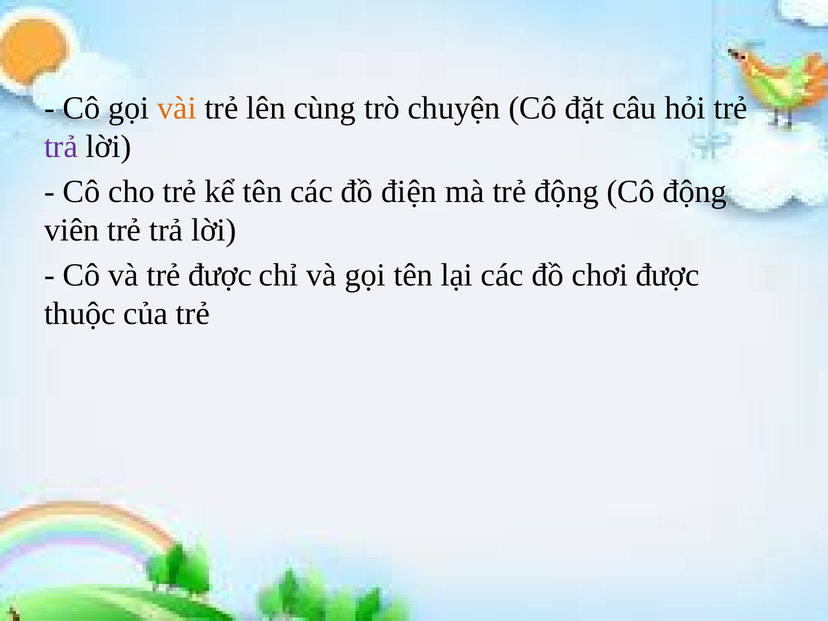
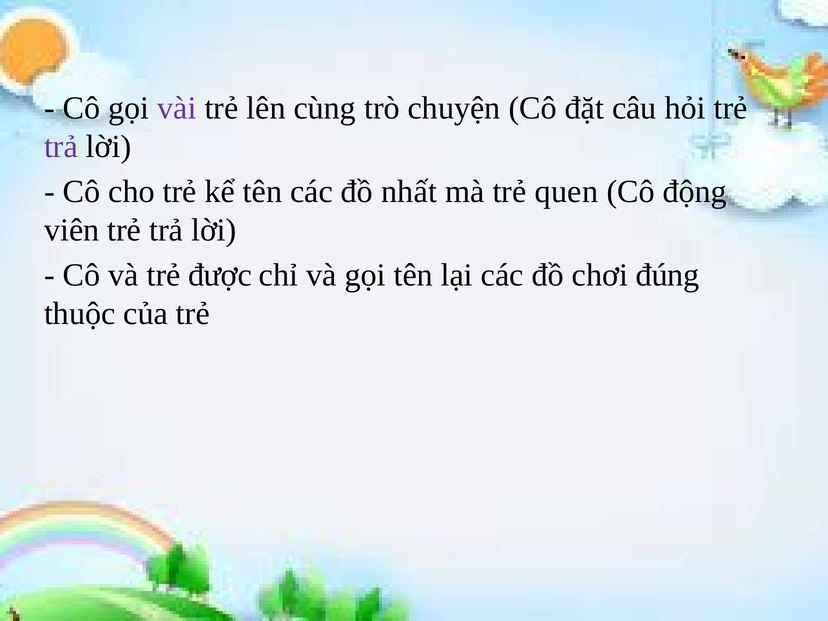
vài colour: orange -> purple (177, 108)
điện: điện -> nhất (409, 192)
trẻ động: động -> quen (566, 192)
chơi được: được -> đúng (667, 275)
